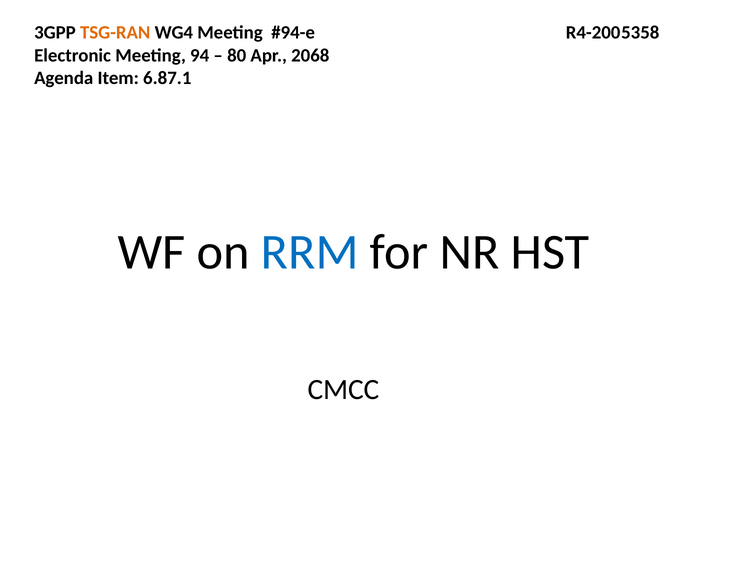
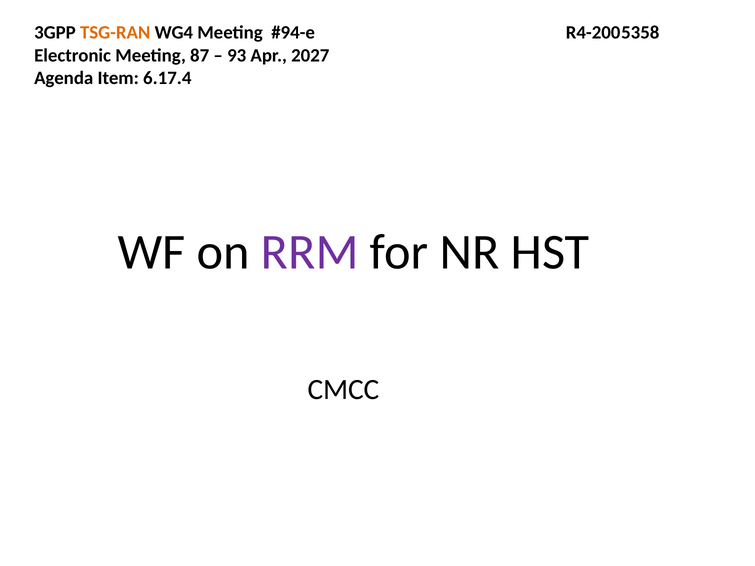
94: 94 -> 87 (200, 55)
80: 80 -> 93 (237, 55)
2068: 2068 -> 2027 (310, 55)
6.87.1: 6.87.1 -> 6.17.4 (167, 78)
RRM colour: blue -> purple (310, 252)
